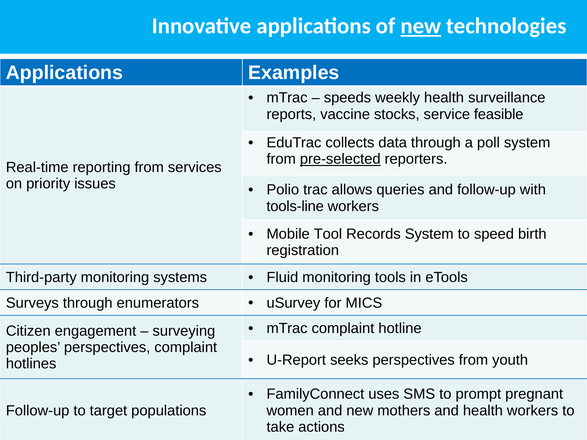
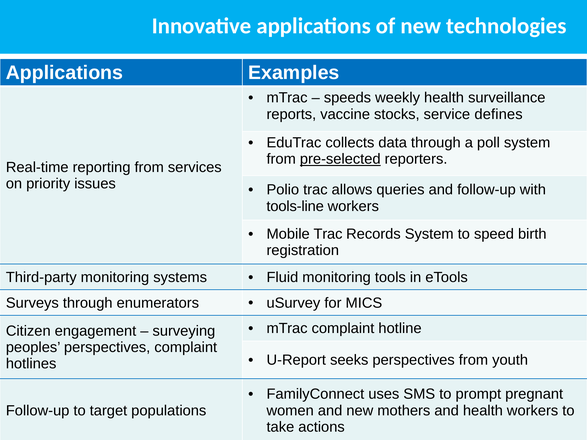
new underline: present -> none (421, 26)
feasible: feasible -> defines (499, 114)
Mobile Tool: Tool -> Trac (328, 234)
